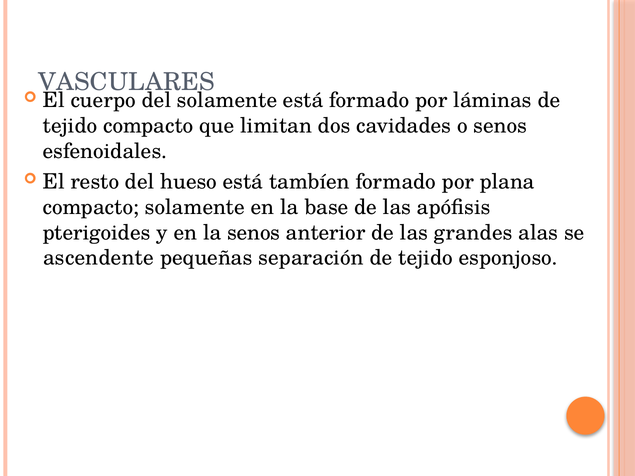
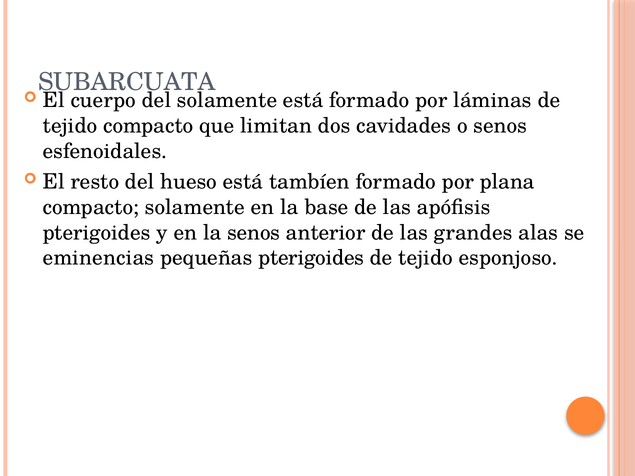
VASCULARES: VASCULARES -> SUBARCUATA (127, 82)
ascendente: ascendente -> eminencias (99, 258)
pequeñas separación: separación -> pterigoides (311, 258)
